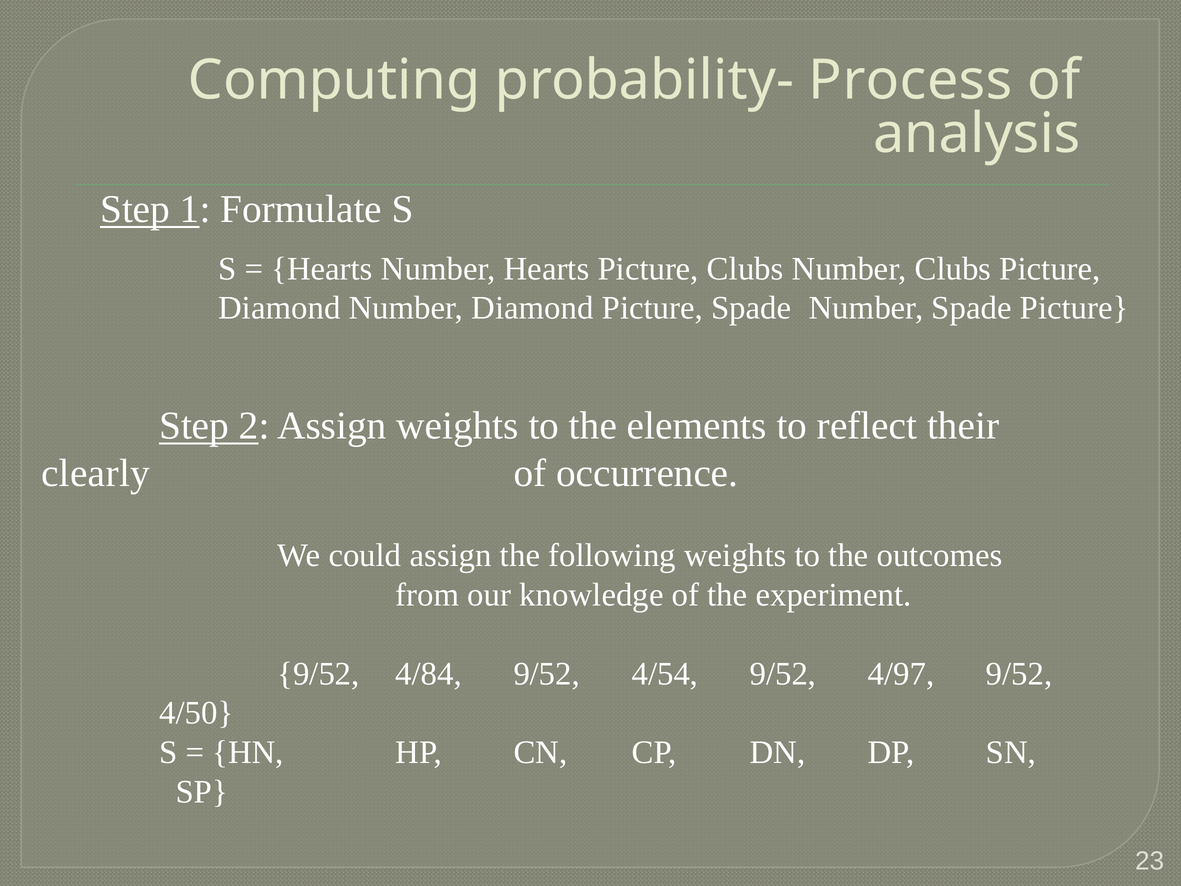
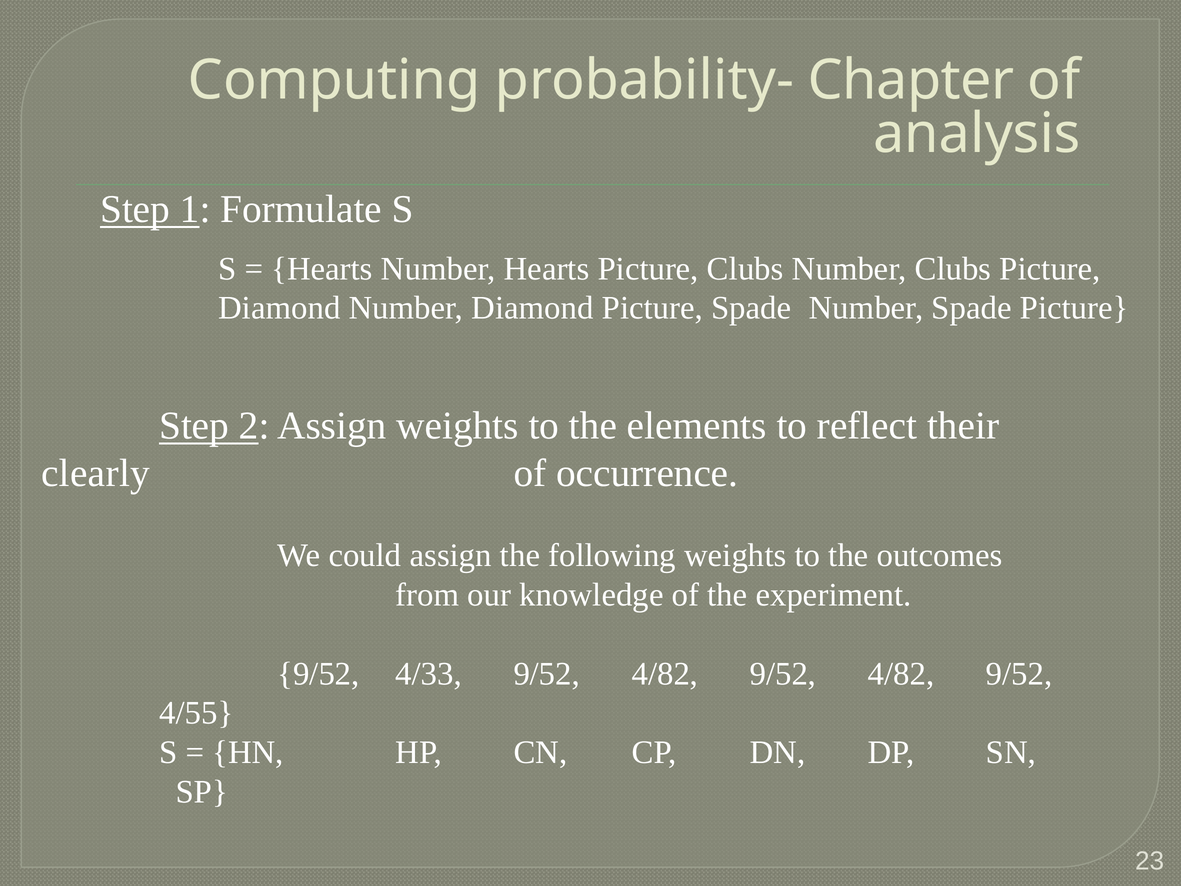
Process: Process -> Chapter (911, 80)
4/84: 4/84 -> 4/33 (429, 673)
4/54: 4/54 -> 4/82 (665, 673)
4/97: 4/97 -> 4/82 (901, 673)
4/50: 4/50 -> 4/55 (196, 713)
